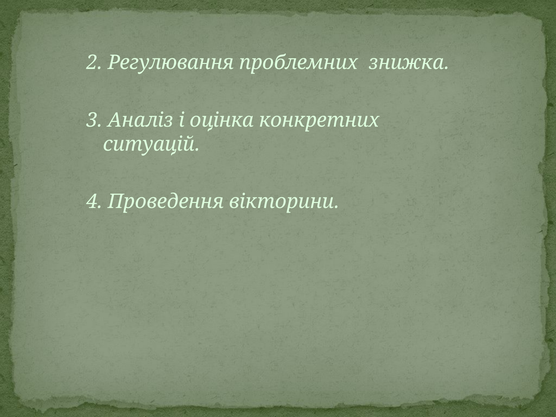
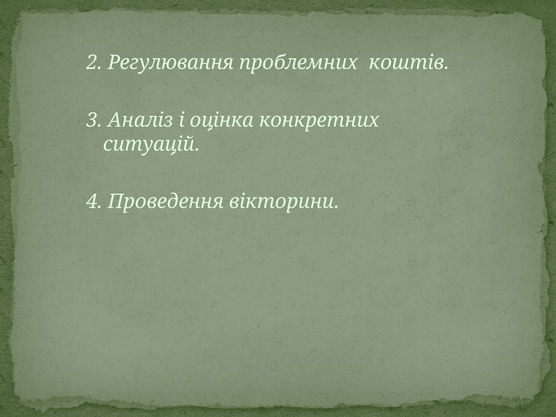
знижка: знижка -> коштів (409, 63)
